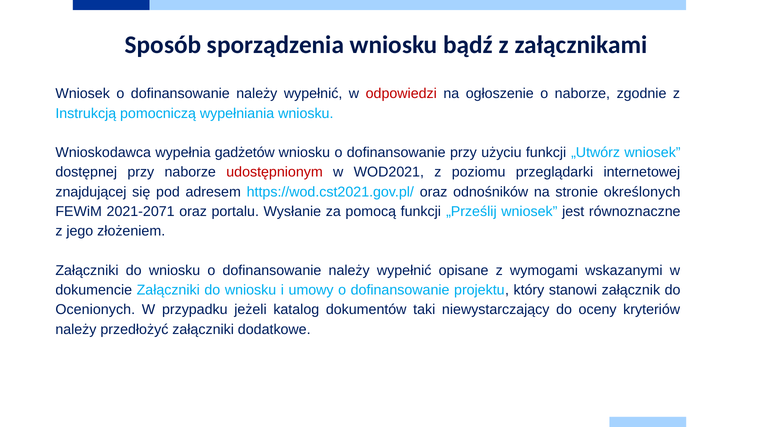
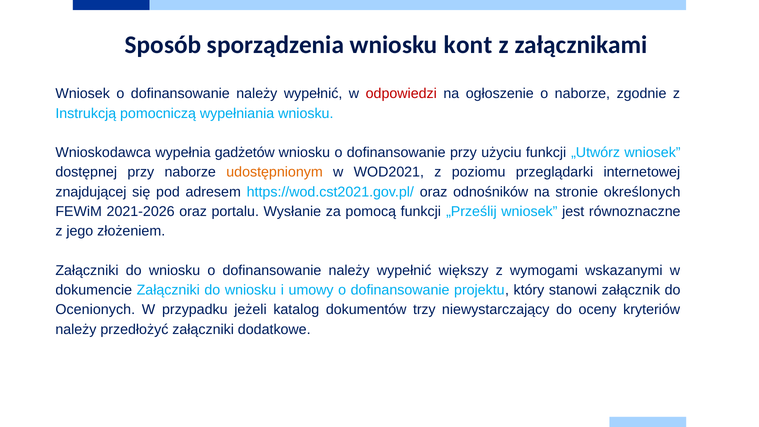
bądź: bądź -> kont (468, 45)
udostępnionym colour: red -> orange (275, 172)
2021-2071: 2021-2071 -> 2021-2026 (141, 211)
opisane: opisane -> większy (464, 270)
taki: taki -> trzy (424, 310)
